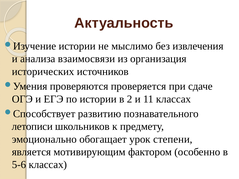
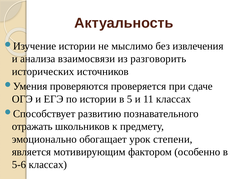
организация: организация -> разговорить (158, 59)
2: 2 -> 5 (130, 99)
летописи: летописи -> отражать (32, 127)
